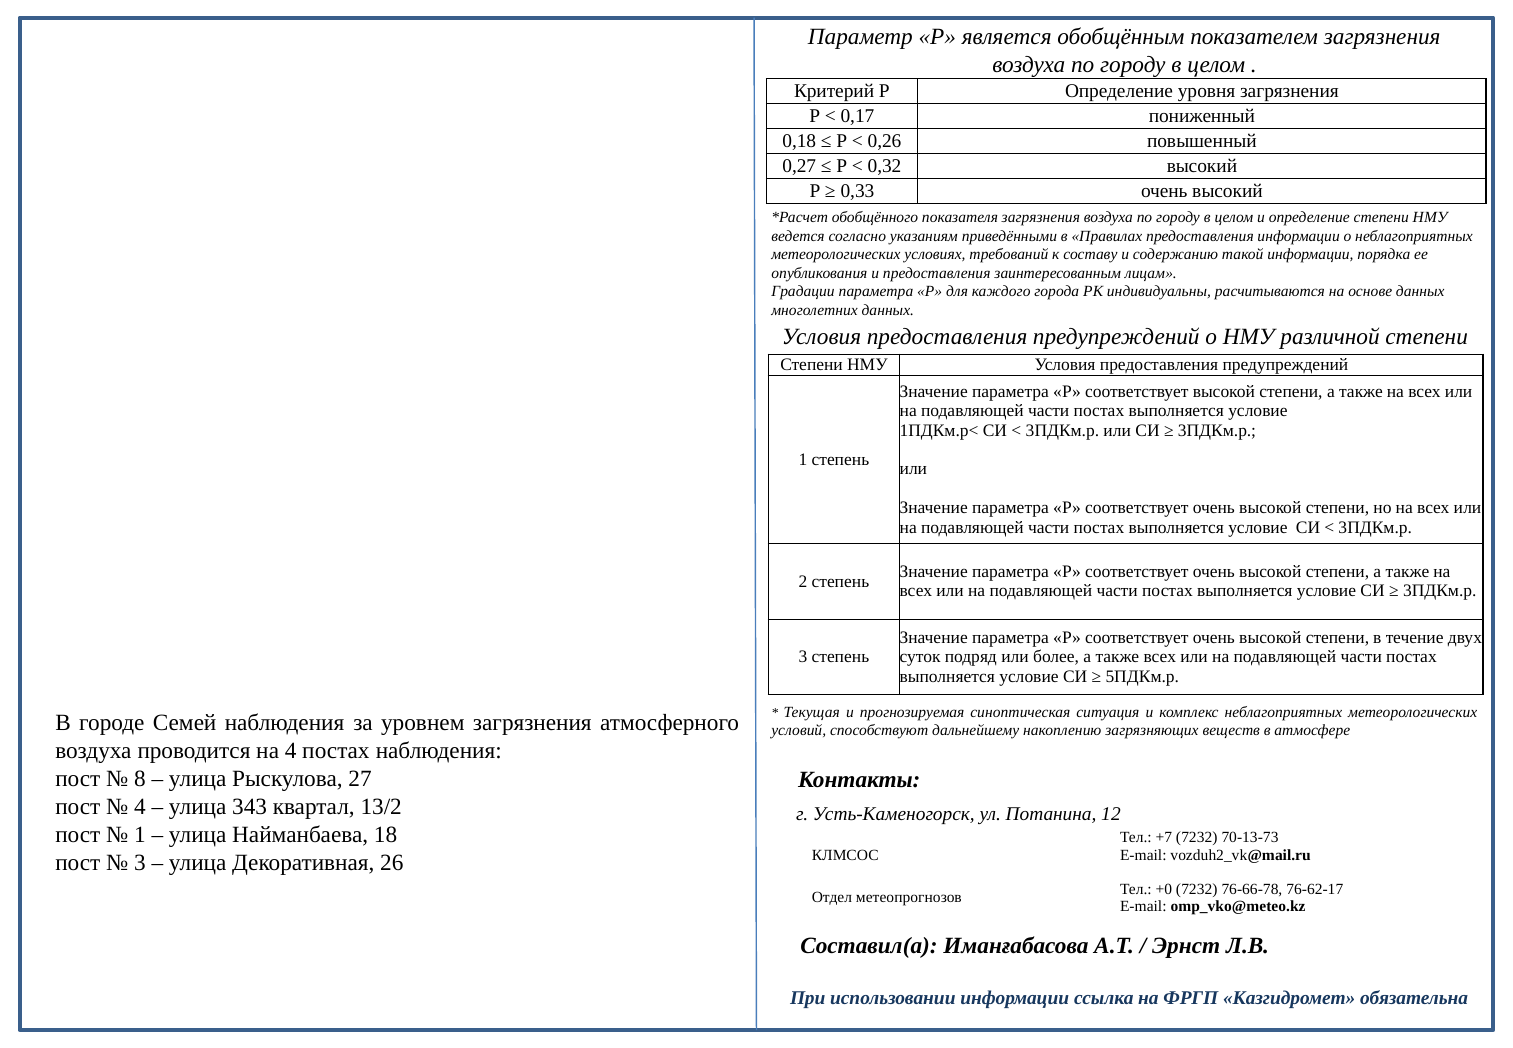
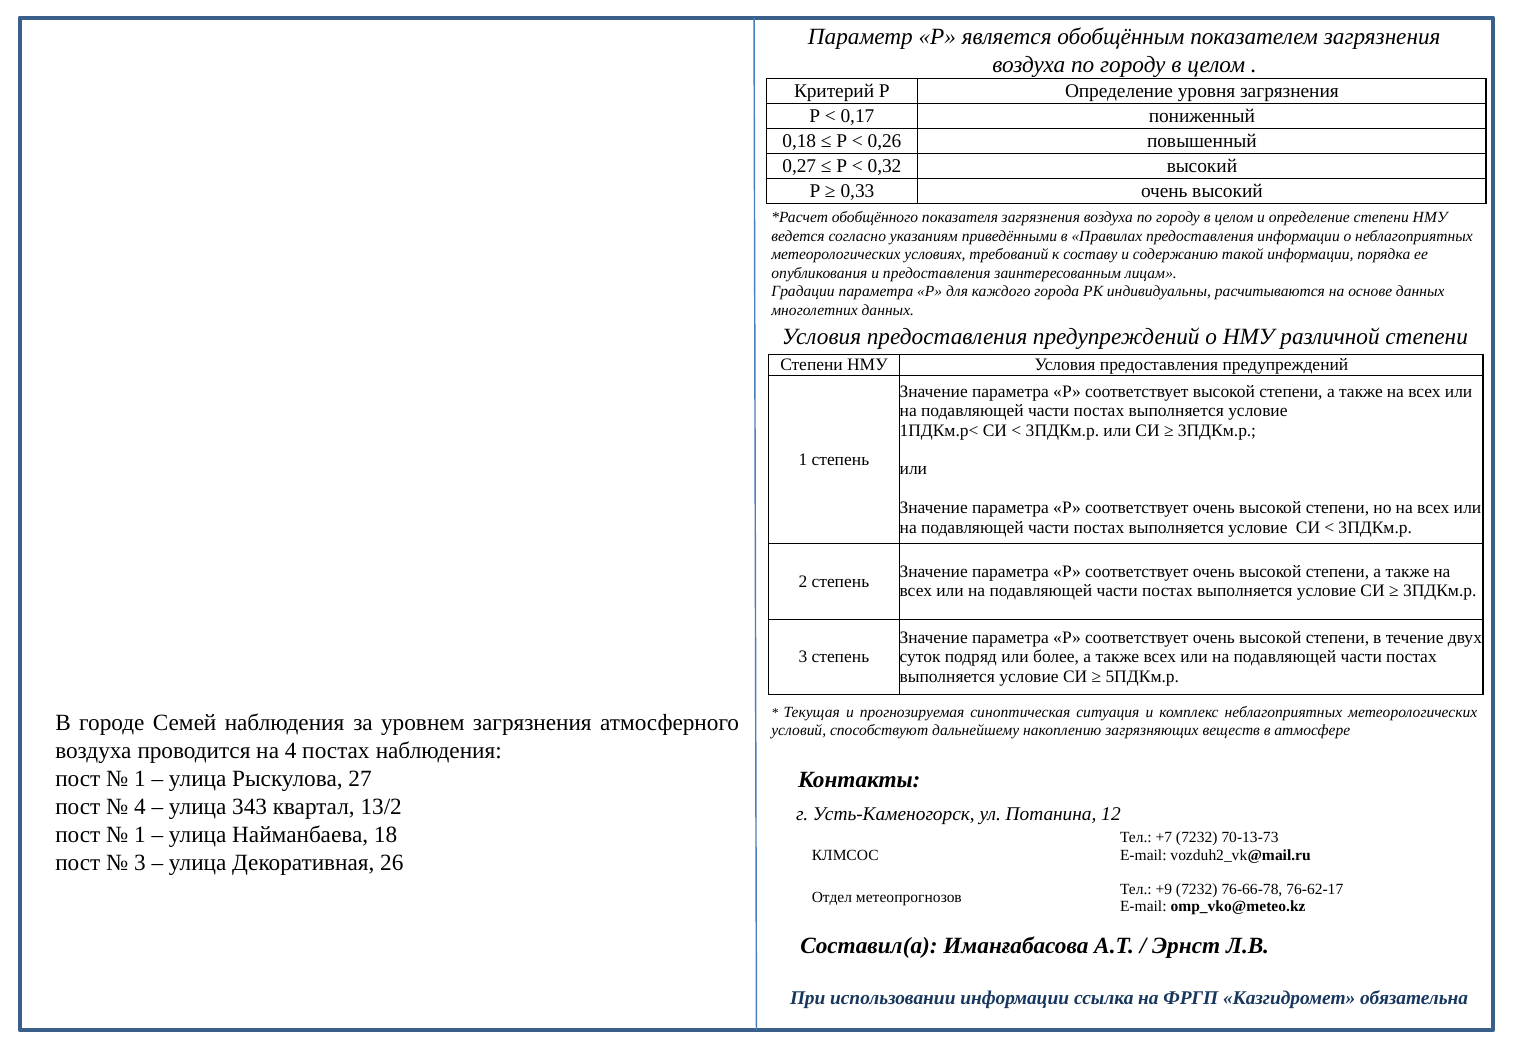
8: 8 -> 1 (140, 778)
+0: +0 -> +9 (1164, 889)
